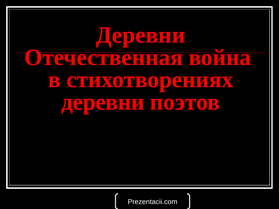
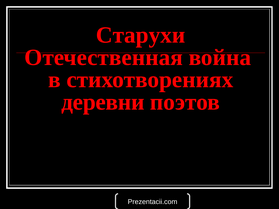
Деревни: Деревни -> Старухи (141, 35)
